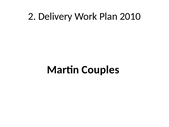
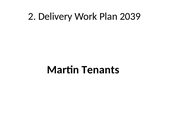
2010: 2010 -> 2039 (130, 16)
Couples: Couples -> Tenants (100, 70)
